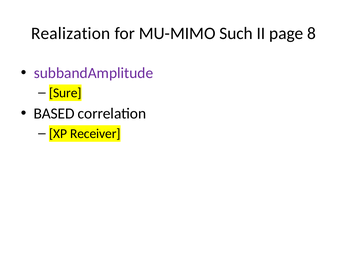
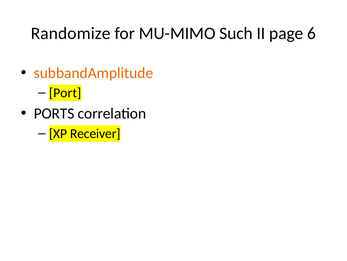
Realization: Realization -> Randomize (71, 33)
8: 8 -> 6 (312, 33)
subbandAmplitude colour: purple -> orange (94, 73)
Sure: Sure -> Port (65, 93)
BASED: BASED -> PORTS (54, 113)
